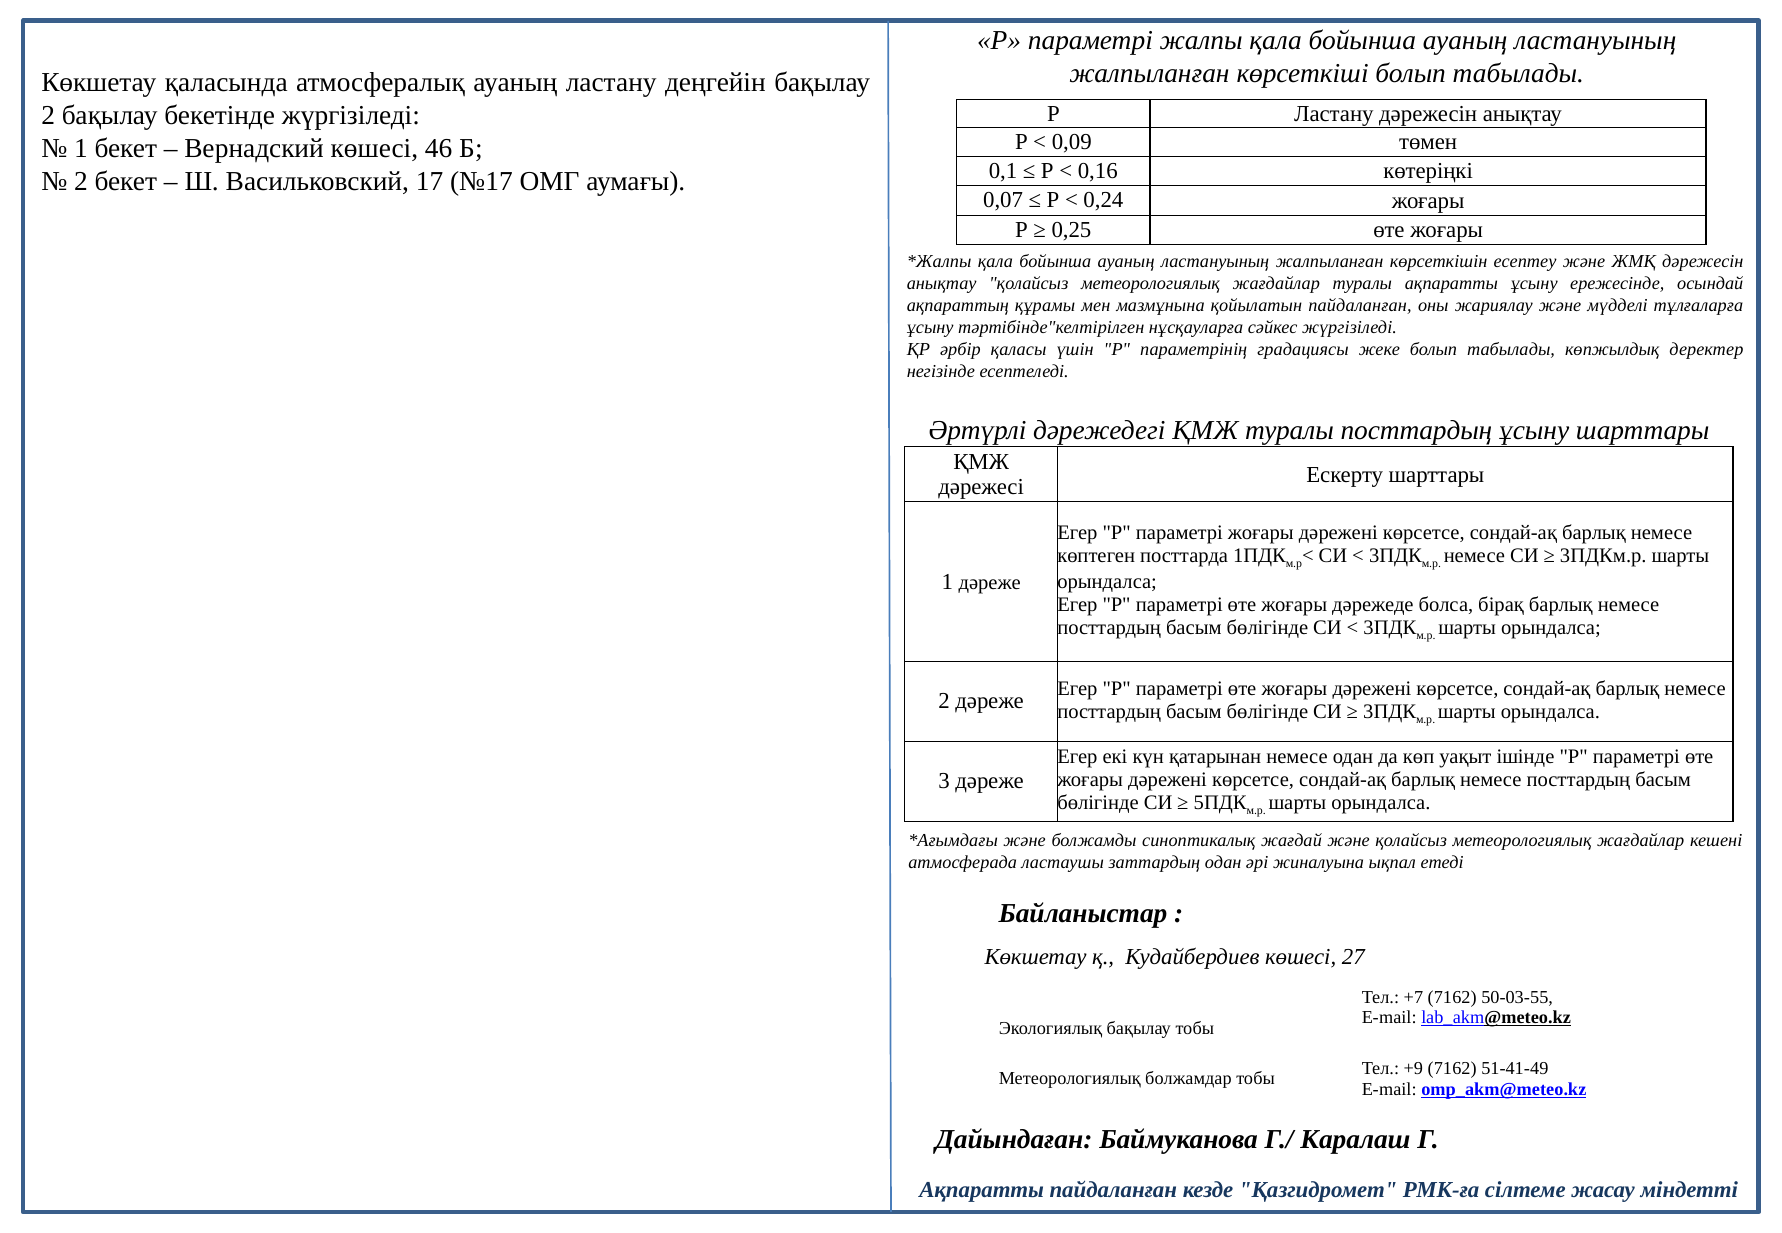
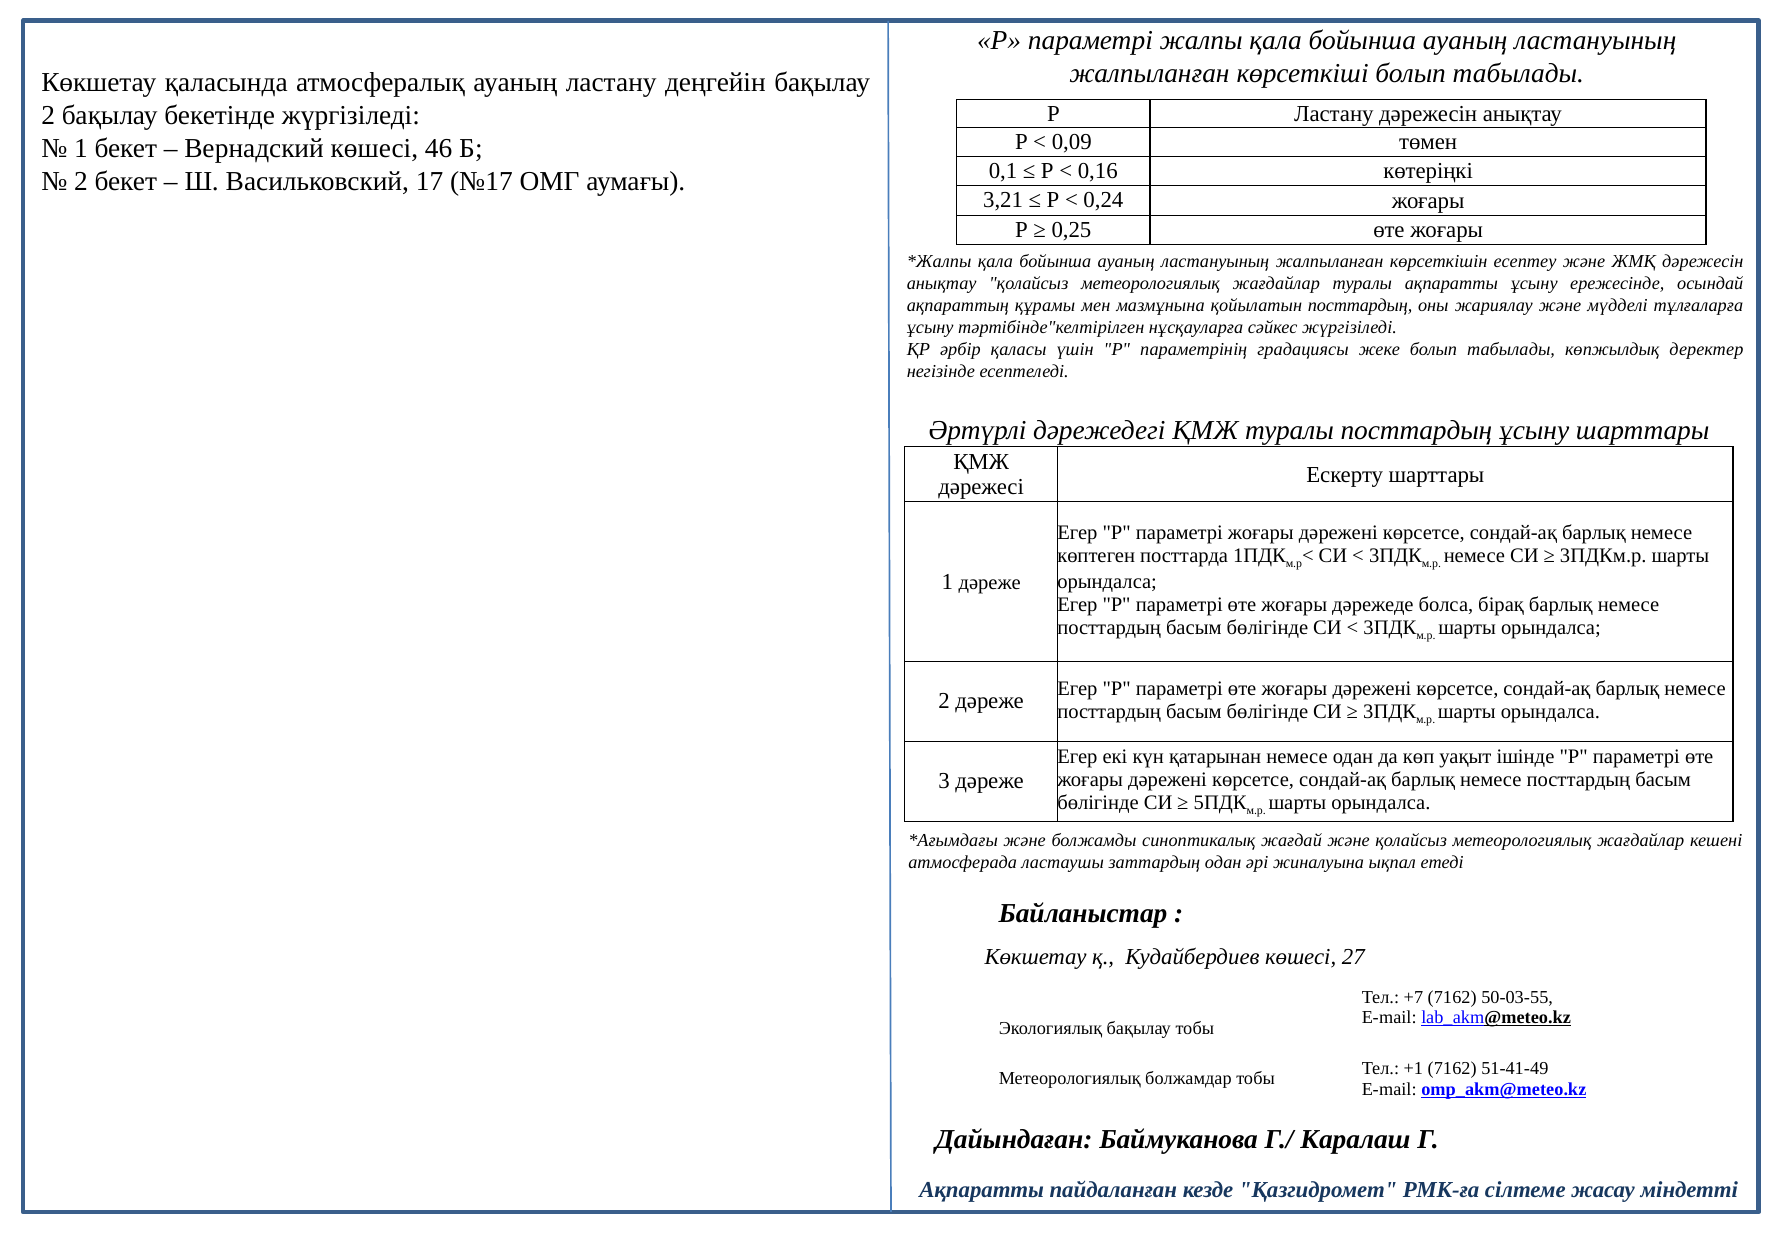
0,07: 0,07 -> 3,21 (1003, 201)
қойылатын пайдаланған: пайдаланған -> посттардың (1360, 306)
+9: +9 -> +1 (1413, 1069)
